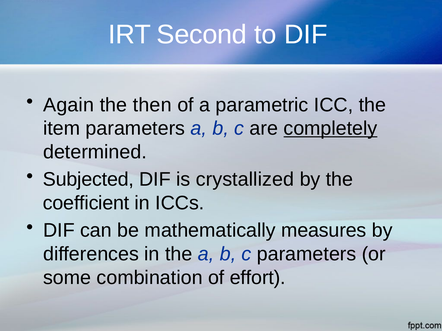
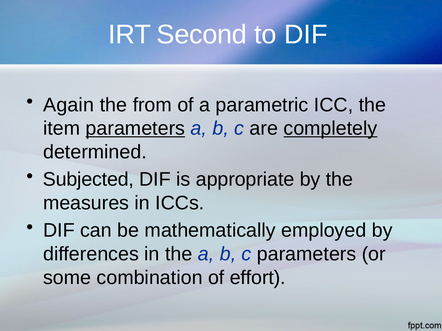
then: then -> from (152, 105)
parameters underline: none -> present (135, 129)
crystallized: crystallized -> appropriate (245, 180)
coefficient: coefficient -> measures (86, 203)
measures: measures -> employed (324, 231)
